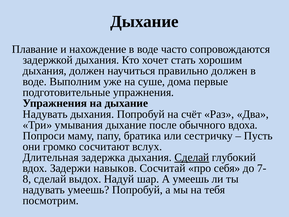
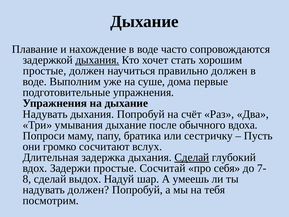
дыхания underline: none -> present (97, 60)
дыхания: дыхания -> простые (45, 71)
Задержи навыков: навыков -> простые (115, 168)
надувать умеешь: умеешь -> должен (88, 190)
